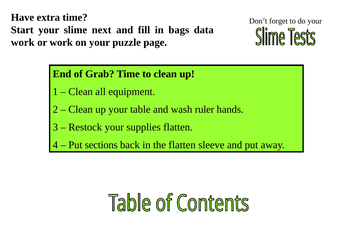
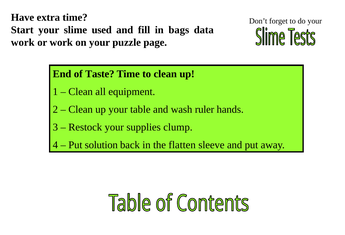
next: next -> used (102, 30)
Grab: Grab -> Taste (100, 74)
supplies flatten: flatten -> clump (178, 127)
sections: sections -> solution (101, 145)
